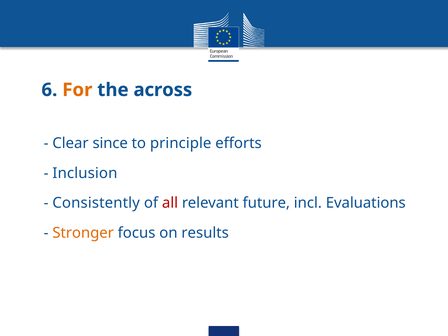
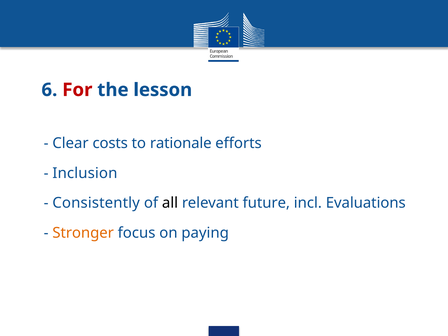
For colour: orange -> red (77, 90)
across: across -> lesson (163, 90)
since: since -> costs (110, 143)
principle: principle -> rationale (181, 143)
all colour: red -> black (170, 203)
results: results -> paying (205, 233)
